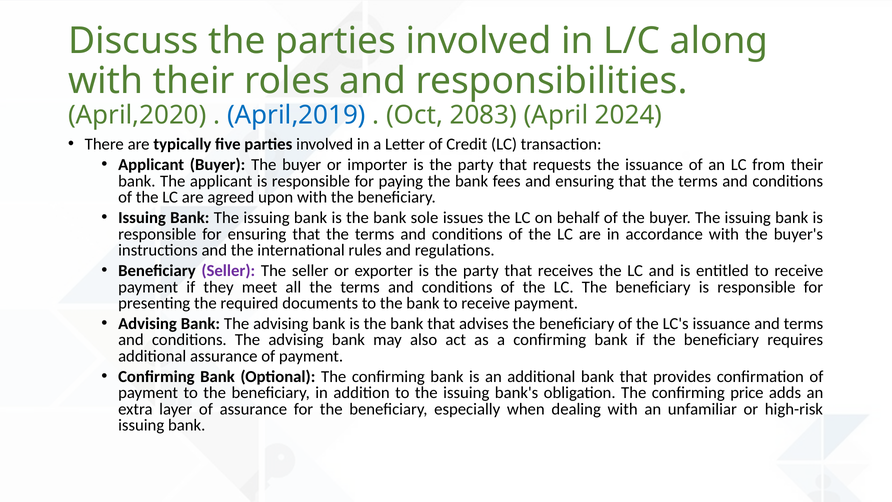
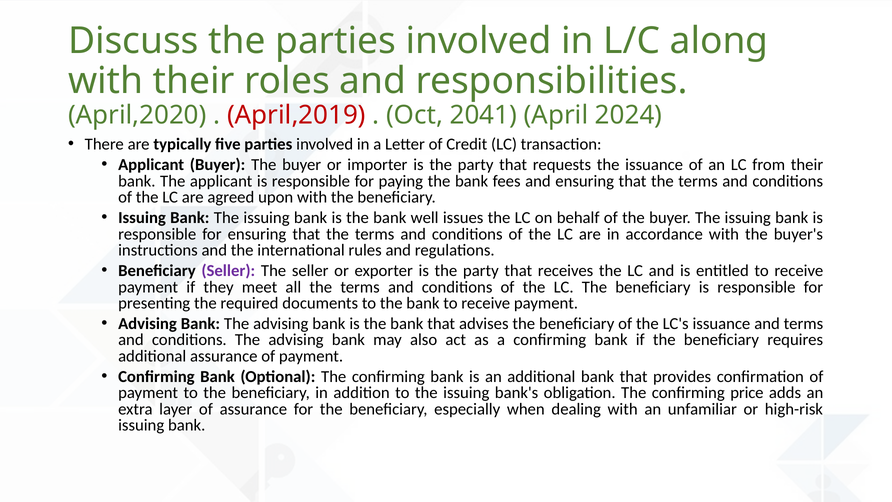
April,2019 colour: blue -> red (296, 115)
2083: 2083 -> 2041 (483, 115)
sole: sole -> well (425, 218)
